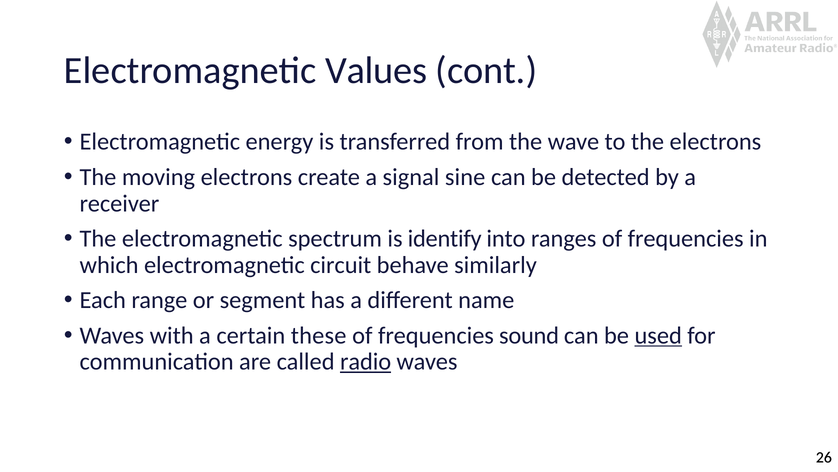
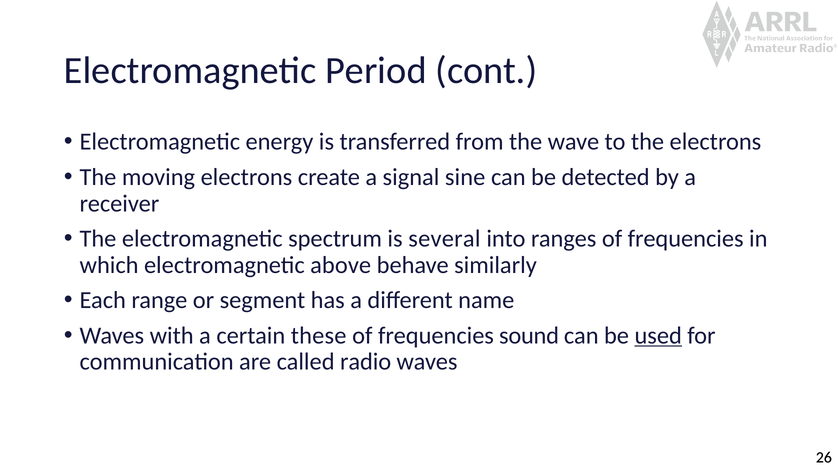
Values: Values -> Period (376, 70)
identify: identify -> several (444, 238)
circuit: circuit -> above (341, 265)
radio underline: present -> none (366, 361)
